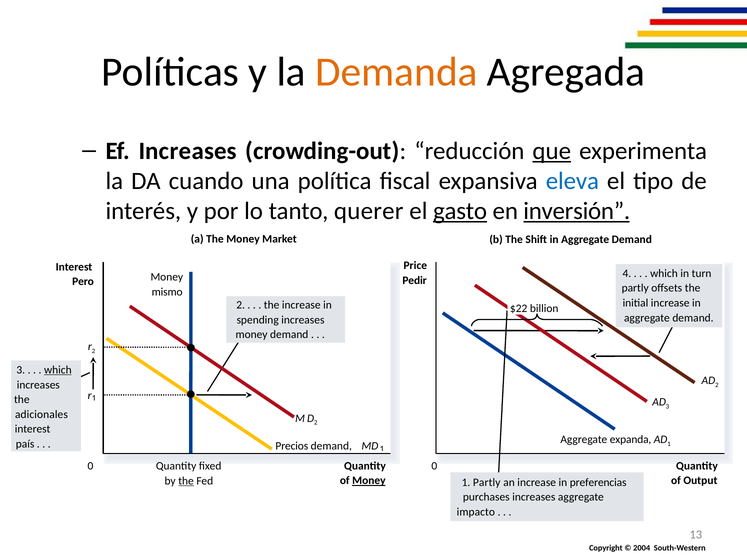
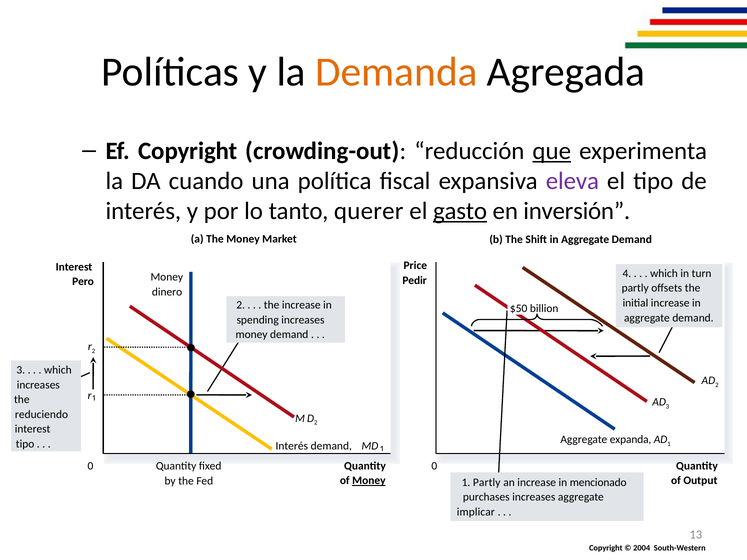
Ef Increases: Increases -> Copyright (188, 151)
eleva colour: blue -> purple (572, 181)
inversión underline: present -> none (577, 211)
mismo: mismo -> dinero (167, 292)
$22: $22 -> $50 (519, 309)
which underline: present -> none (58, 370)
adicionales: adicionales -> reduciendo (41, 415)
país: país -> tipo (25, 444)
Precios: Precios -> Interés (292, 446)
the underline: present -> none (186, 481)
preferencias: preferencias -> mencionado (598, 483)
impacto: impacto -> implicar (476, 512)
